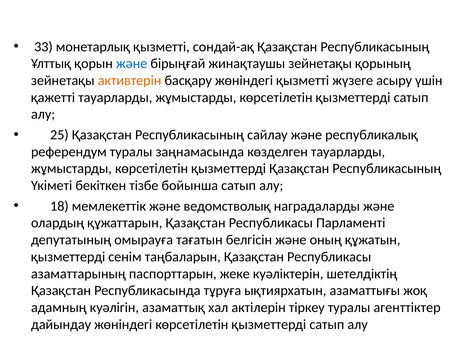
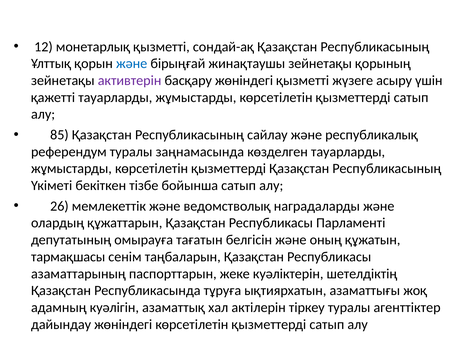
33: 33 -> 12 (43, 47)
активтерін colour: orange -> purple (130, 81)
25: 25 -> 85 (59, 135)
18: 18 -> 26 (59, 206)
қызметтердi: қызметтердi -> тармақшасы (68, 257)
